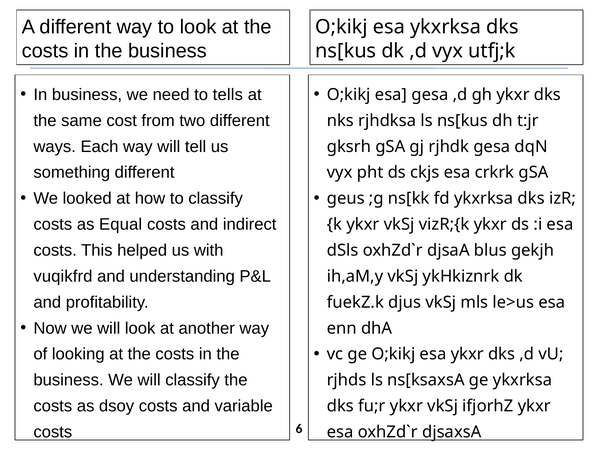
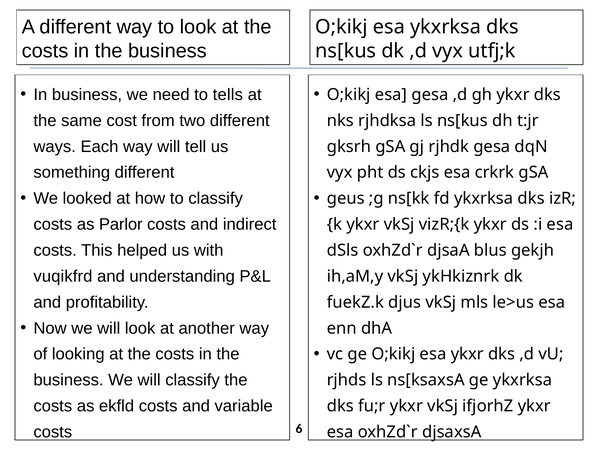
Equal: Equal -> Parlor (121, 224)
dsoy: dsoy -> ekfld (117, 406)
